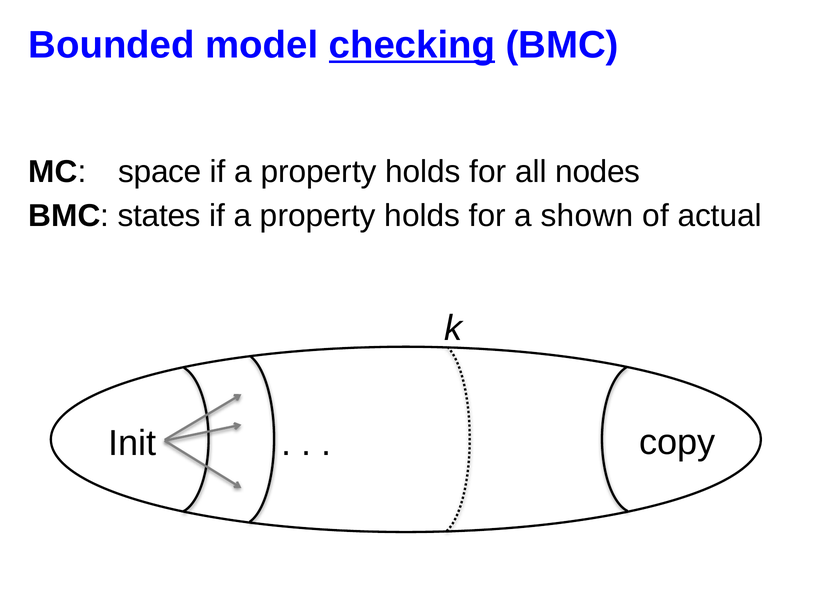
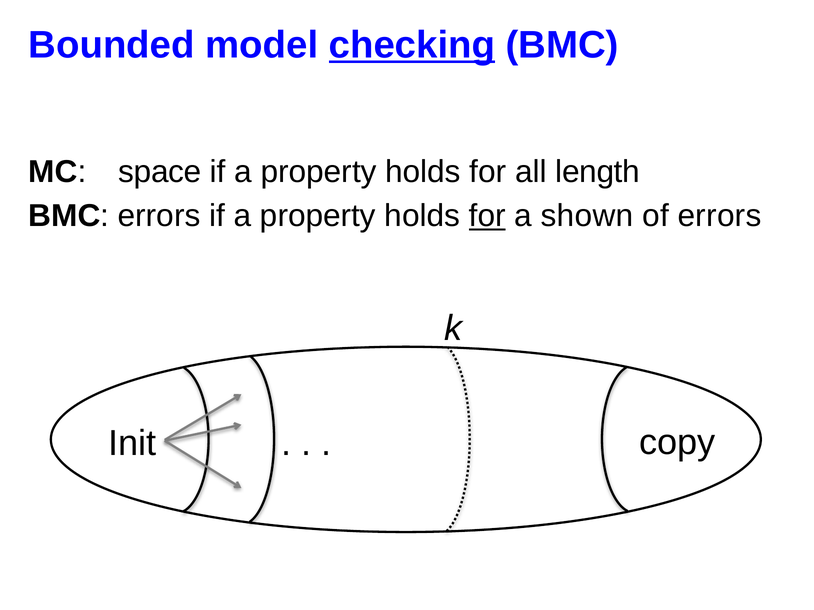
nodes: nodes -> length (598, 172)
BMC states: states -> errors (159, 216)
for underline: none -> present (487, 216)
of actual: actual -> errors (720, 216)
